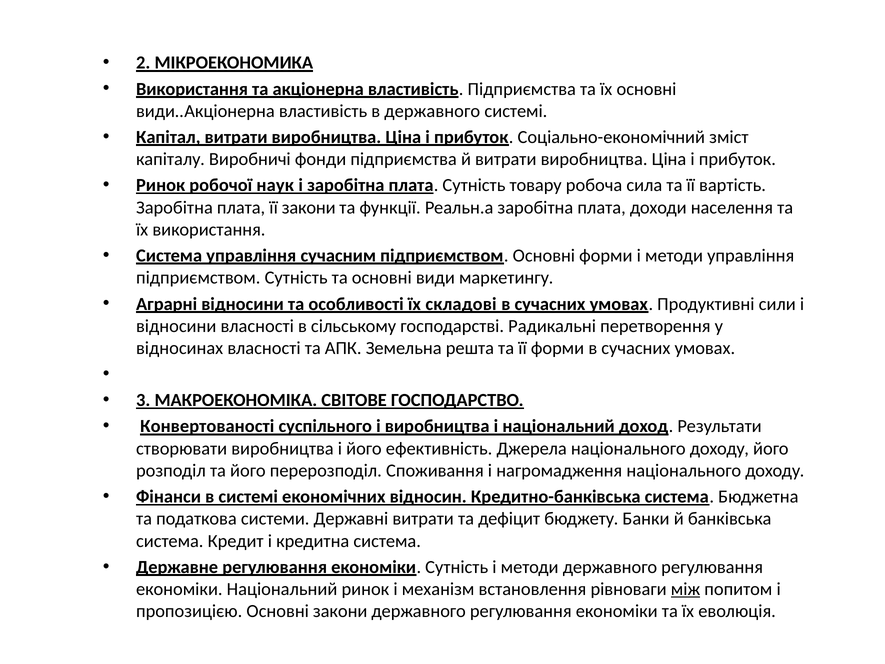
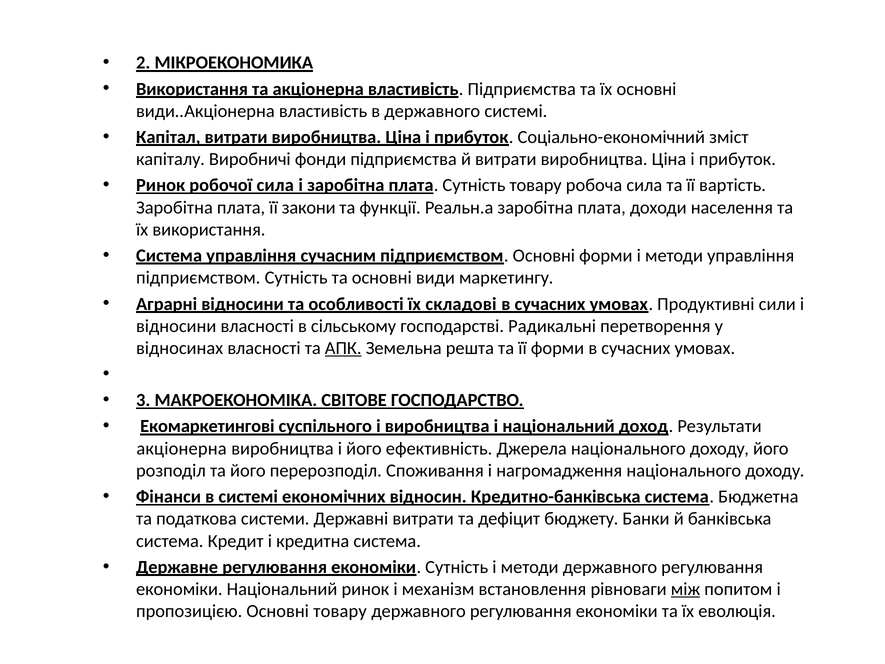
робочої наук: наук -> сила (275, 185)
АПК underline: none -> present (343, 348)
Конвертованості: Конвертованості -> Екомаркетингові (207, 426)
створювати: створювати -> акціонерна (182, 448)
Основні закони: закони -> товару (340, 611)
